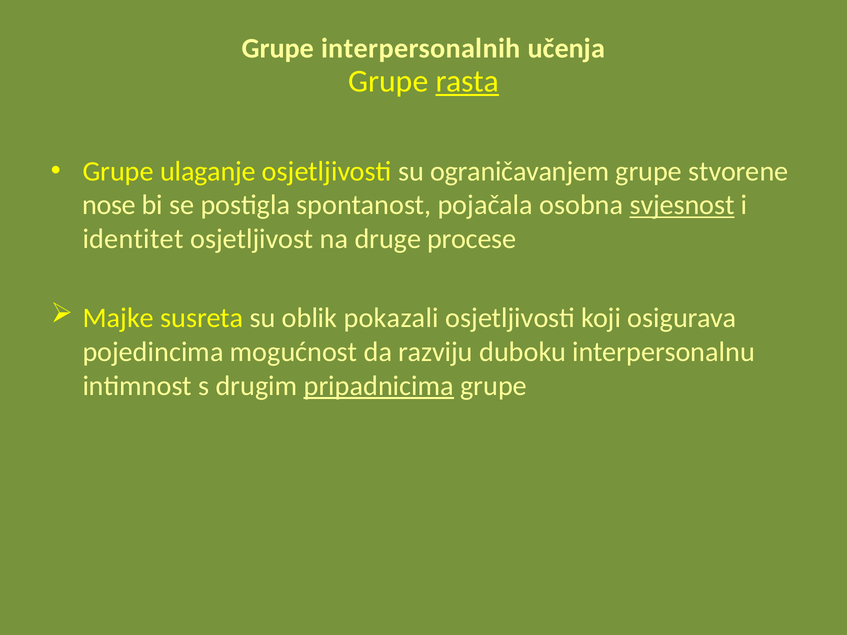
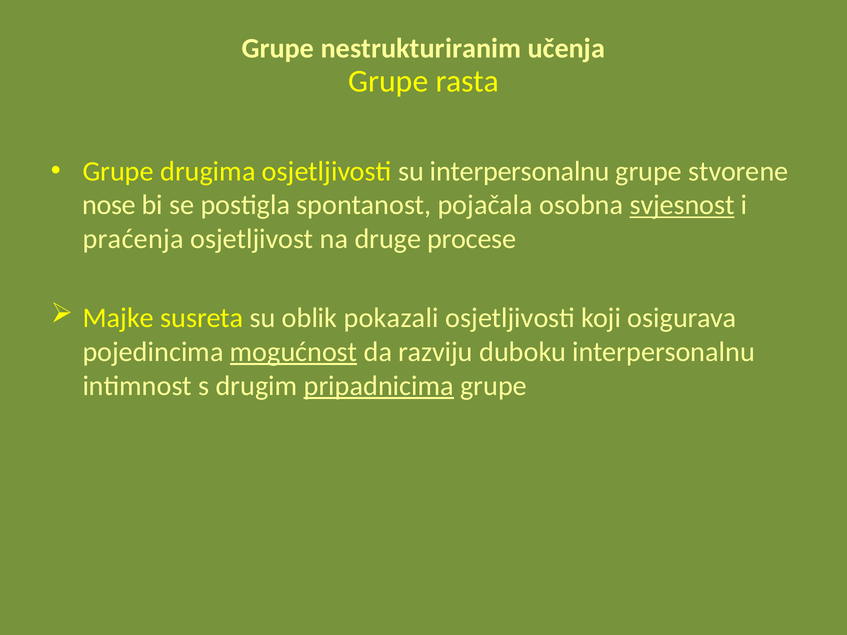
interpersonalnih: interpersonalnih -> nestrukturiranim (421, 49)
rasta underline: present -> none (467, 81)
ulaganje: ulaganje -> drugima (208, 171)
su ograničavanjem: ograničavanjem -> interpersonalnu (520, 171)
identitet: identitet -> praćenja (133, 239)
mogućnost underline: none -> present (294, 352)
